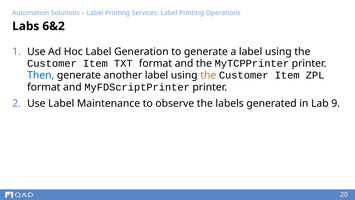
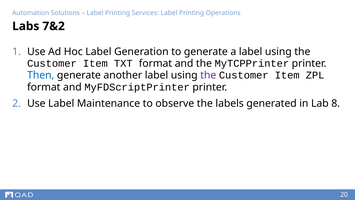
6&2: 6&2 -> 7&2 (54, 26)
the colour: orange -> purple (208, 75)
9: 9 -> 8 (336, 103)
